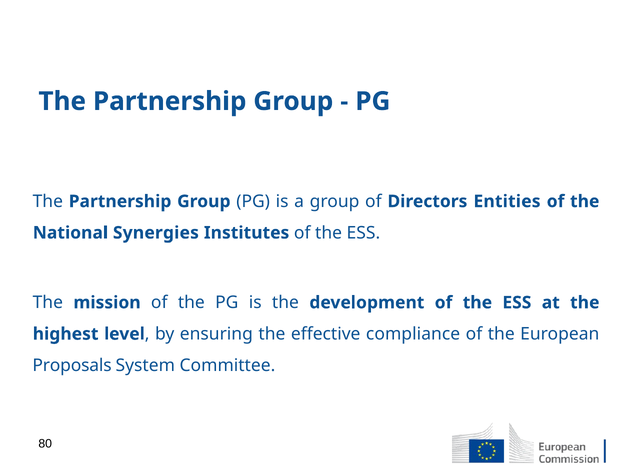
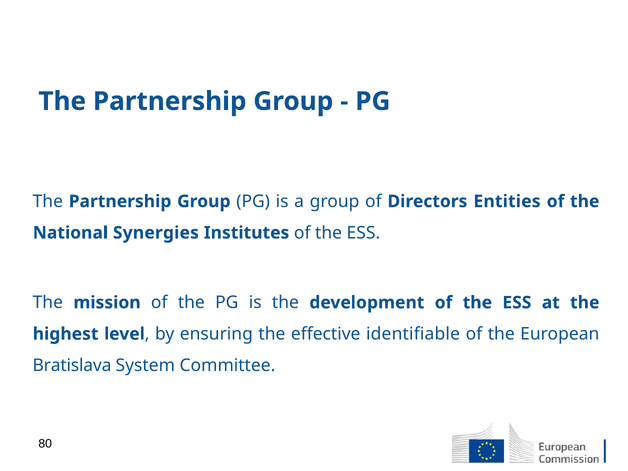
compliance: compliance -> identifiable (413, 334)
Proposals: Proposals -> Bratislava (72, 365)
